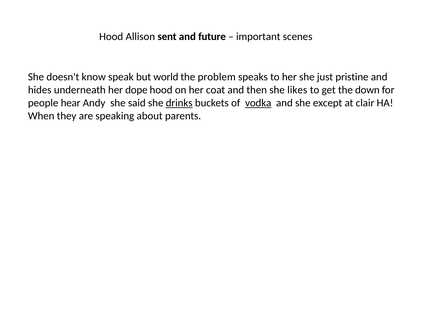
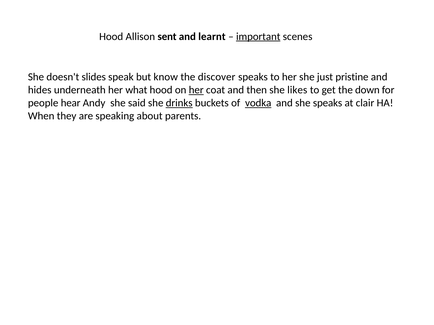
future: future -> learnt (212, 37)
important underline: none -> present (258, 37)
know: know -> slides (94, 77)
world: world -> know (166, 77)
problem: problem -> discover (217, 77)
dope: dope -> what (136, 90)
her underline: none -> present (196, 90)
she except: except -> speaks (328, 103)
